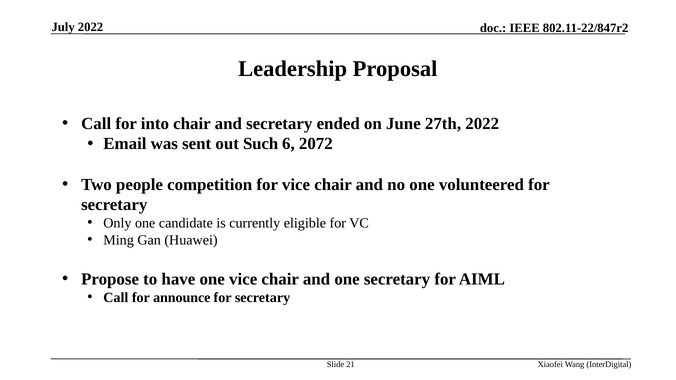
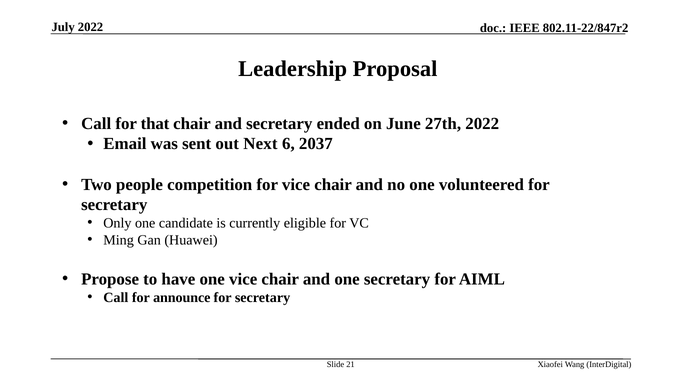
into: into -> that (155, 124)
Such: Such -> Next (260, 144)
2072: 2072 -> 2037 (316, 144)
